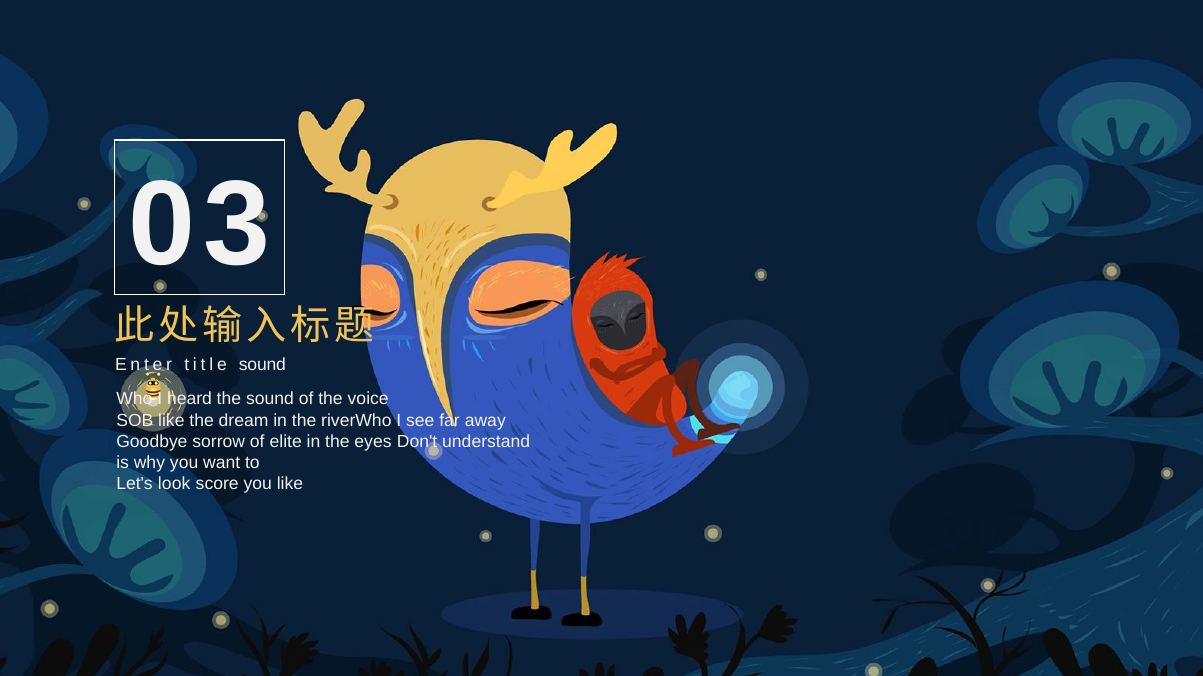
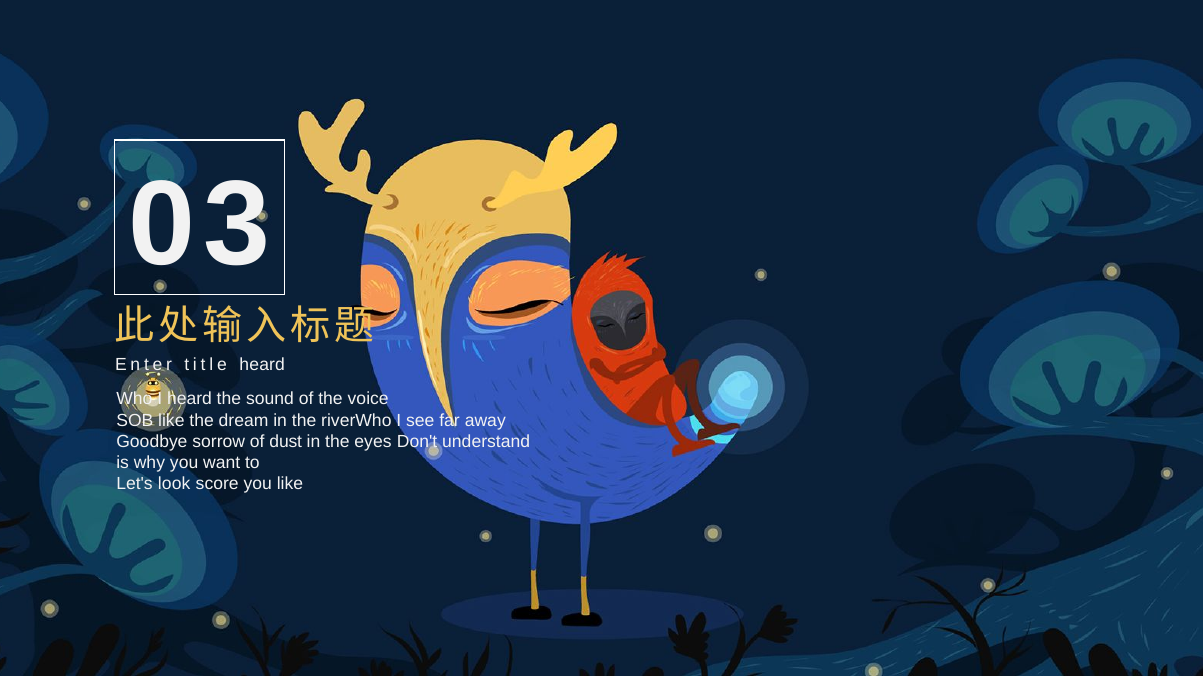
title sound: sound -> heard (262, 365)
elite: elite -> dust (286, 442)
